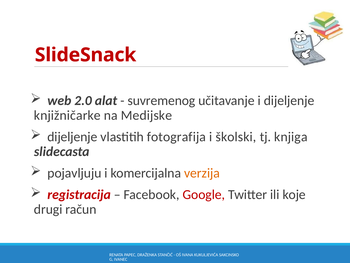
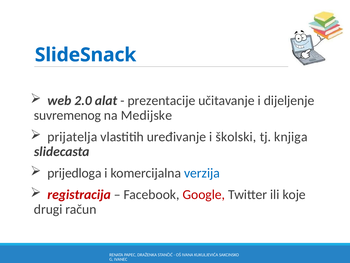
SlideSnack colour: red -> blue (86, 55)
suvremenog: suvremenog -> prezentacije (161, 100)
knjižničarke: knjižničarke -> suvremenog (67, 115)
dijeljenje: dijeljenje -> prijatelja (72, 137)
fotografija: fotografija -> uređivanje (176, 137)
pojavljuju: pojavljuju -> prijedloga (74, 173)
verzija colour: orange -> blue (202, 173)
